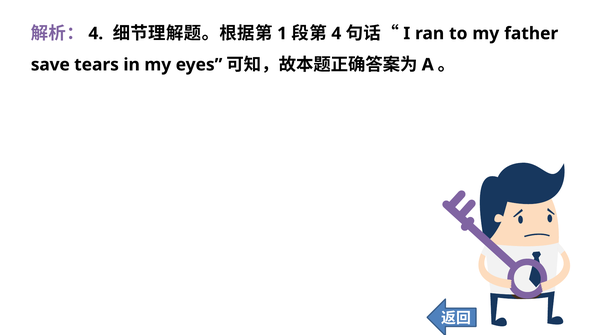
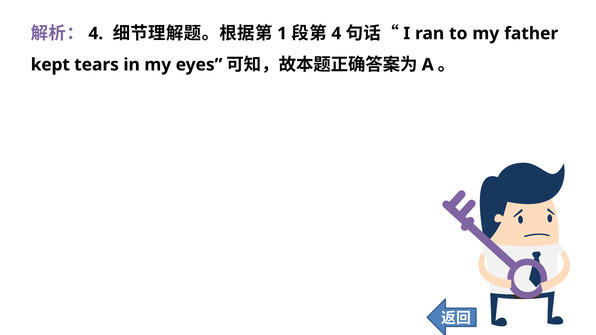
save: save -> kept (50, 65)
